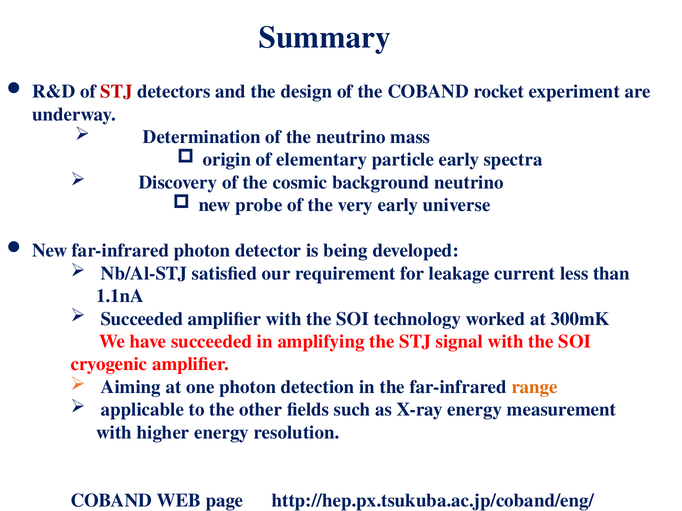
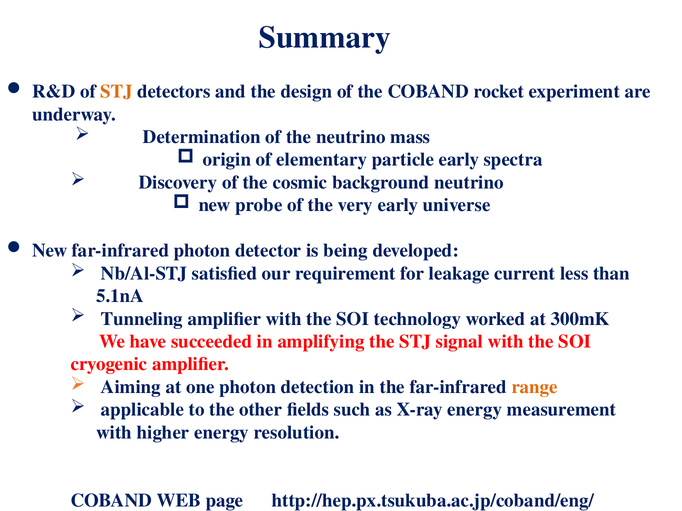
STJ colour: red -> orange (117, 92)
1.1nA: 1.1nA -> 5.1nA (120, 296)
Succeeded: Succeeded -> Tunneling (142, 319)
